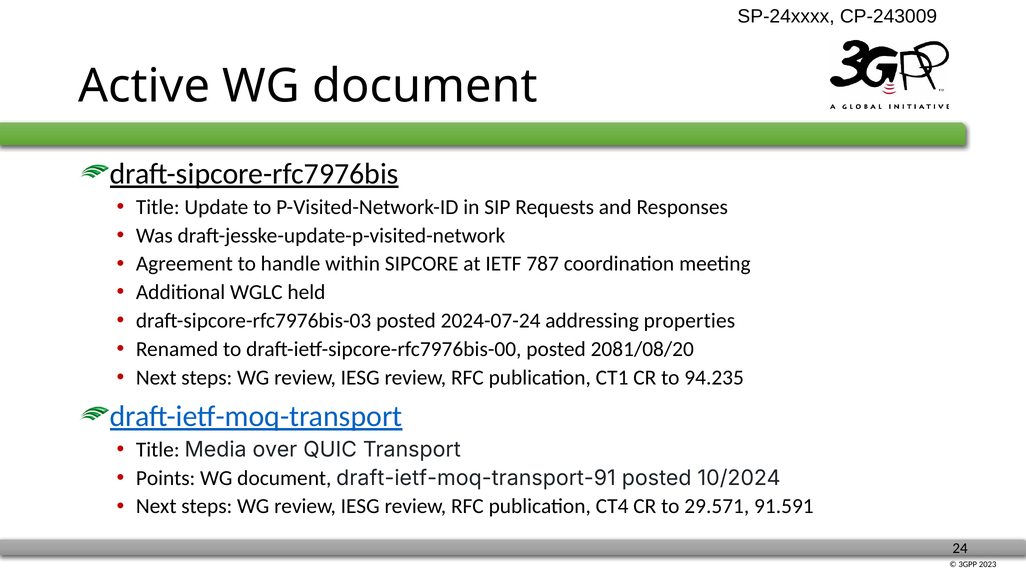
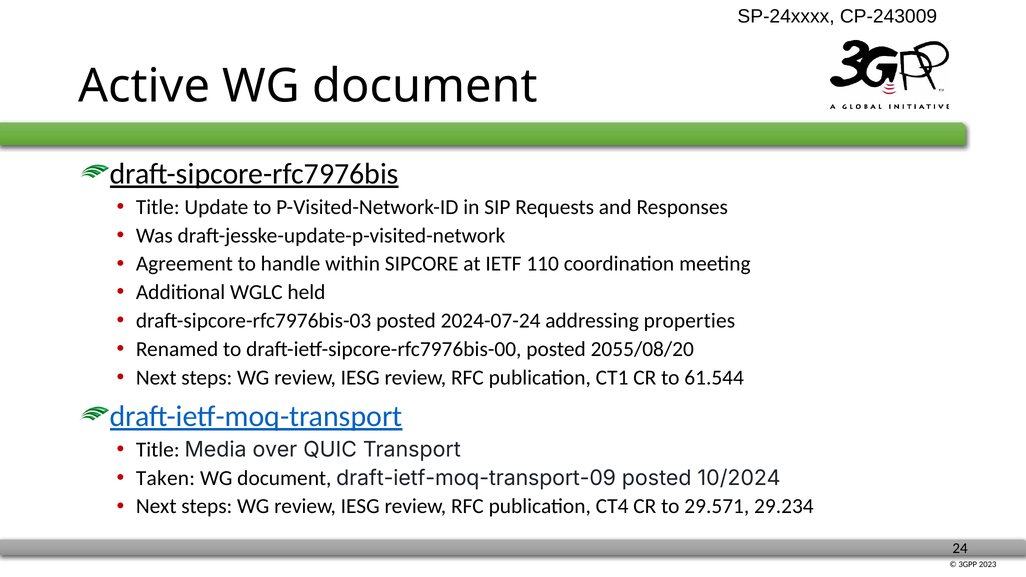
787: 787 -> 110 (543, 264)
2081/08/20: 2081/08/20 -> 2055/08/20 (642, 349)
94.235: 94.235 -> 61.544 (714, 378)
Points: Points -> Taken (165, 478)
draft-ietf-moq-transport-91: draft-ietf-moq-transport-91 -> draft-ietf-moq-transport-09 (476, 478)
91.591: 91.591 -> 29.234 (784, 506)
